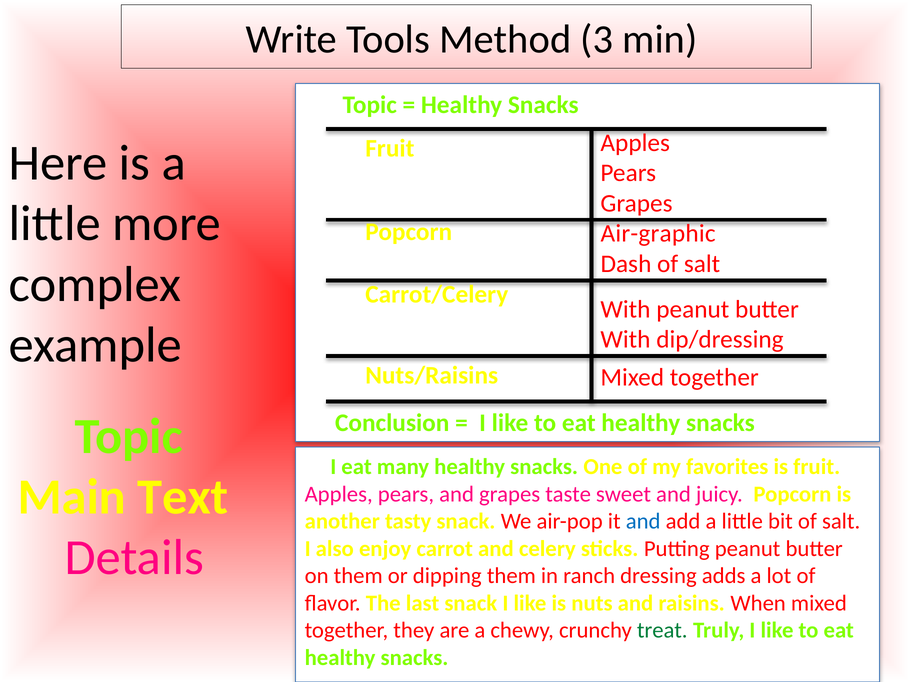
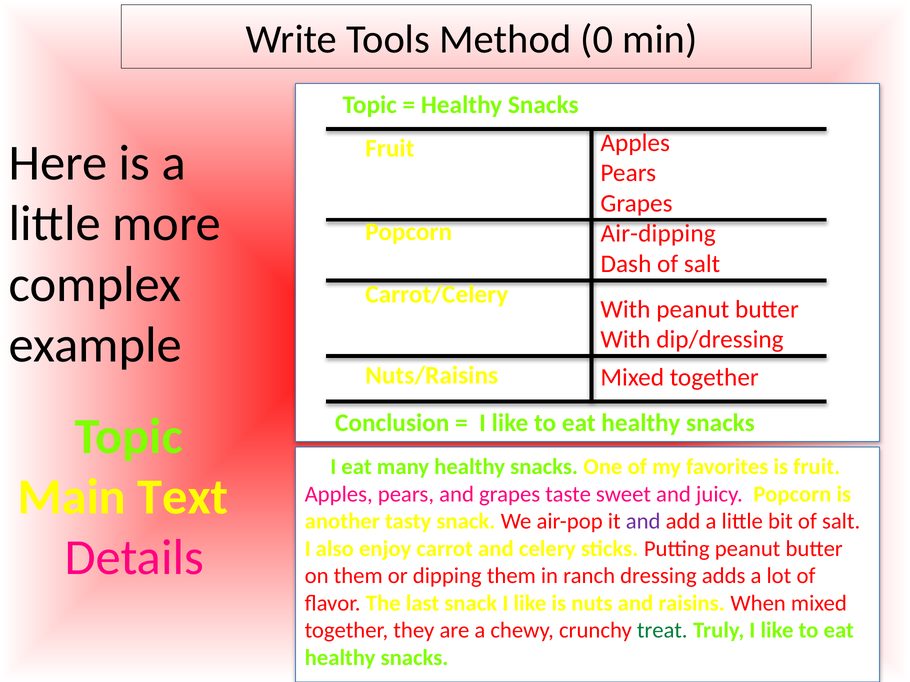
3: 3 -> 0 (597, 39)
Air-graphic: Air-graphic -> Air-dipping (658, 234)
and colour: blue -> purple (643, 522)
